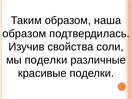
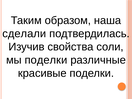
образом: образом -> сделали (24, 34)
